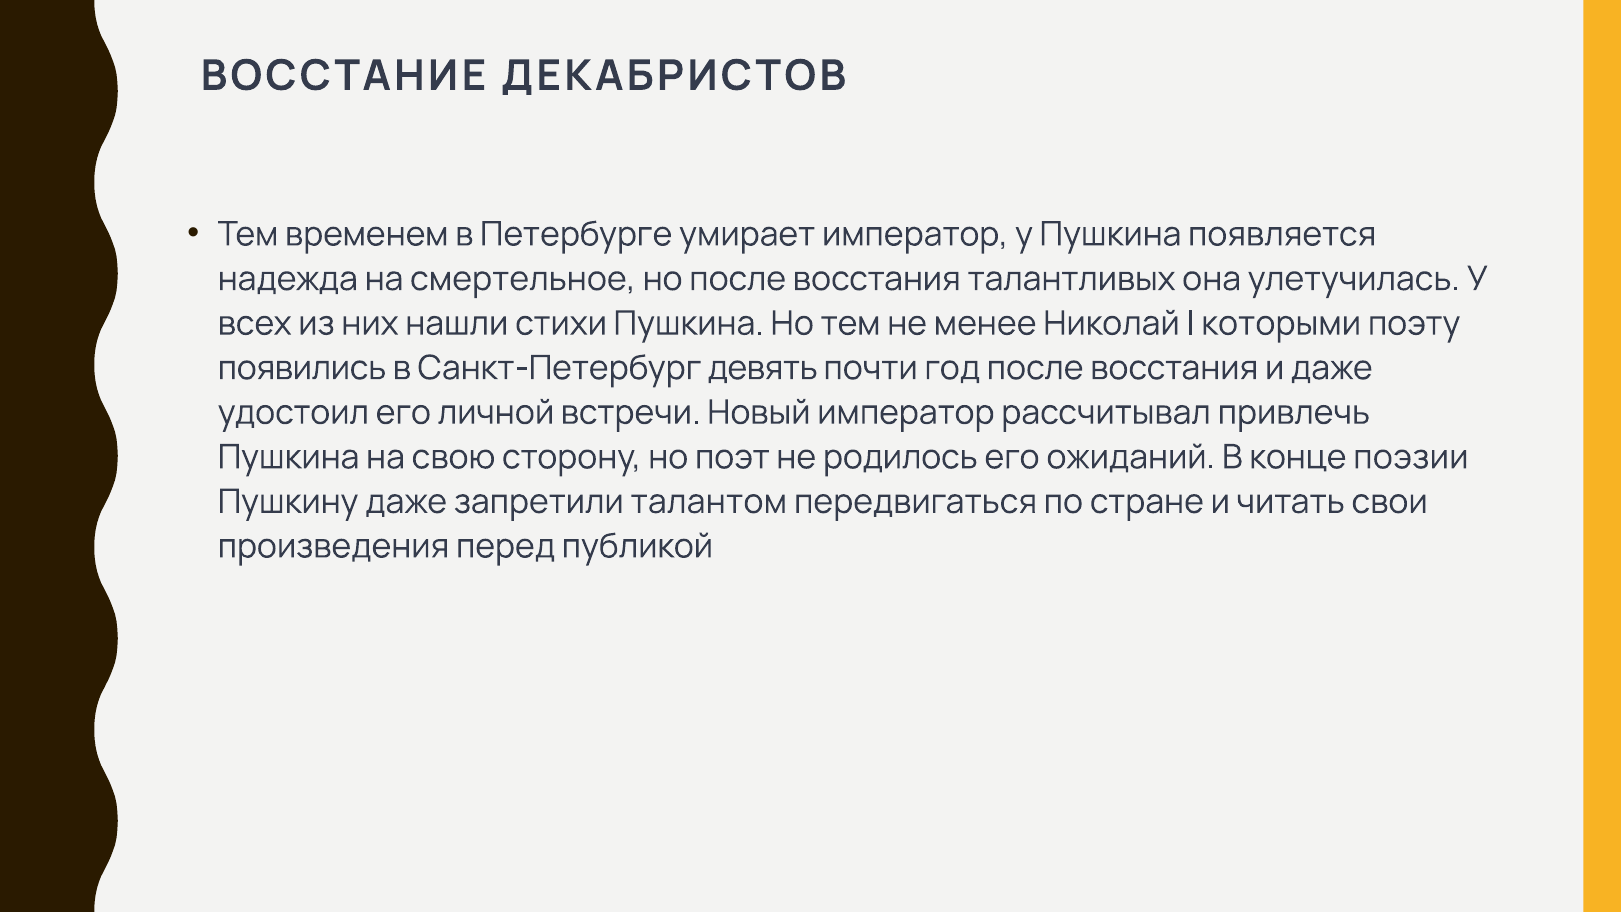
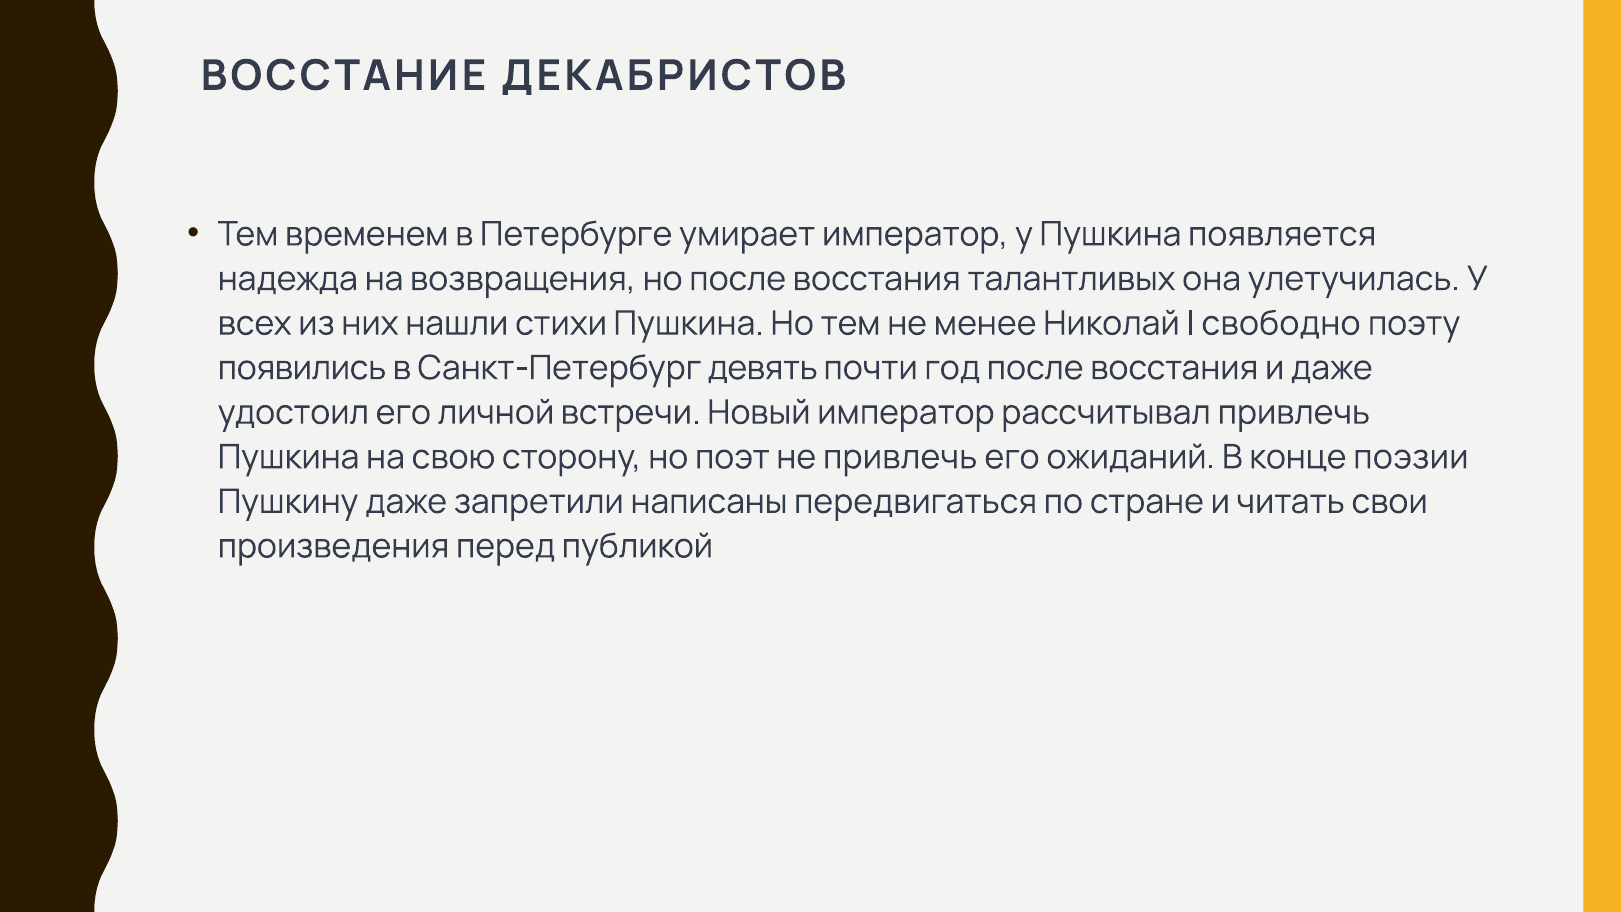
смертельное: смертельное -> возвращения (523, 279)
которыми: которыми -> свободно (1281, 323)
не родилось: родилось -> привлечь (900, 457)
талантом: талантом -> написаны (709, 502)
